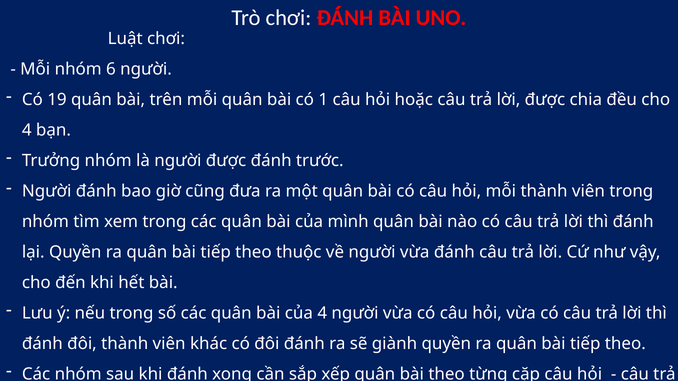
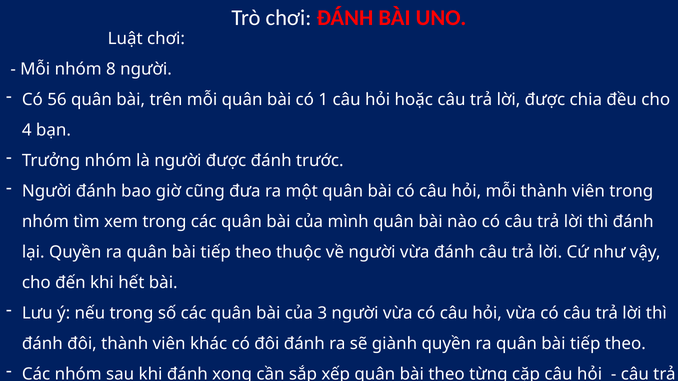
6: 6 -> 8 (111, 69)
19: 19 -> 56 (57, 100)
của 4: 4 -> 3 (322, 313)
